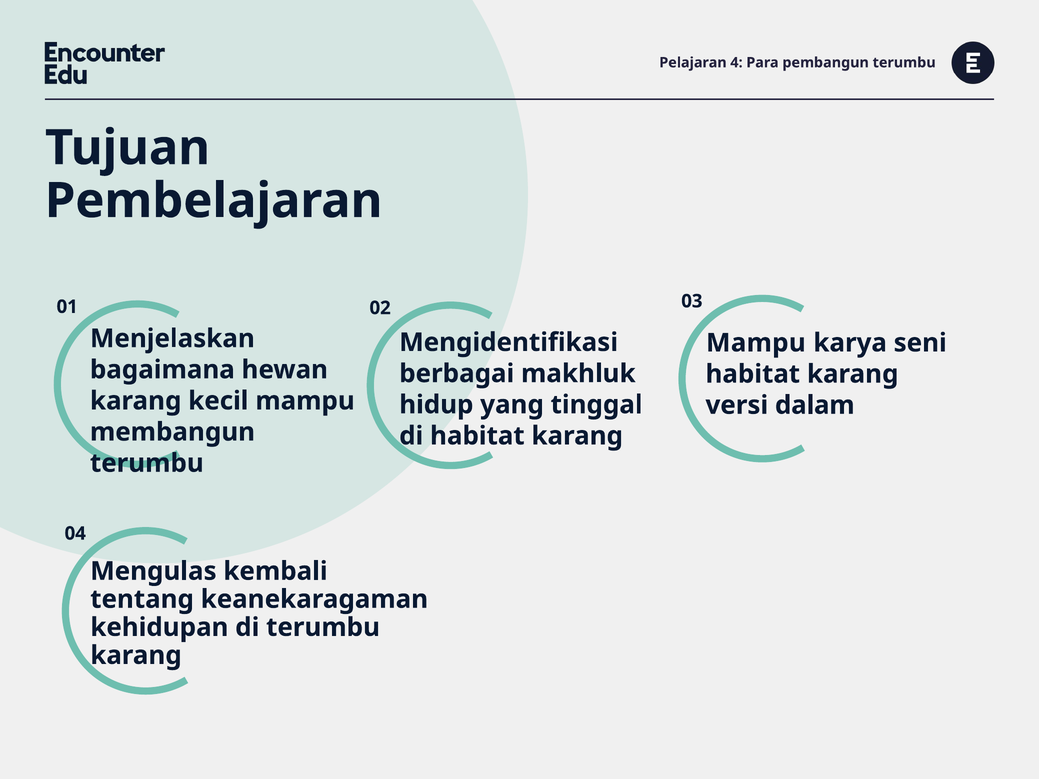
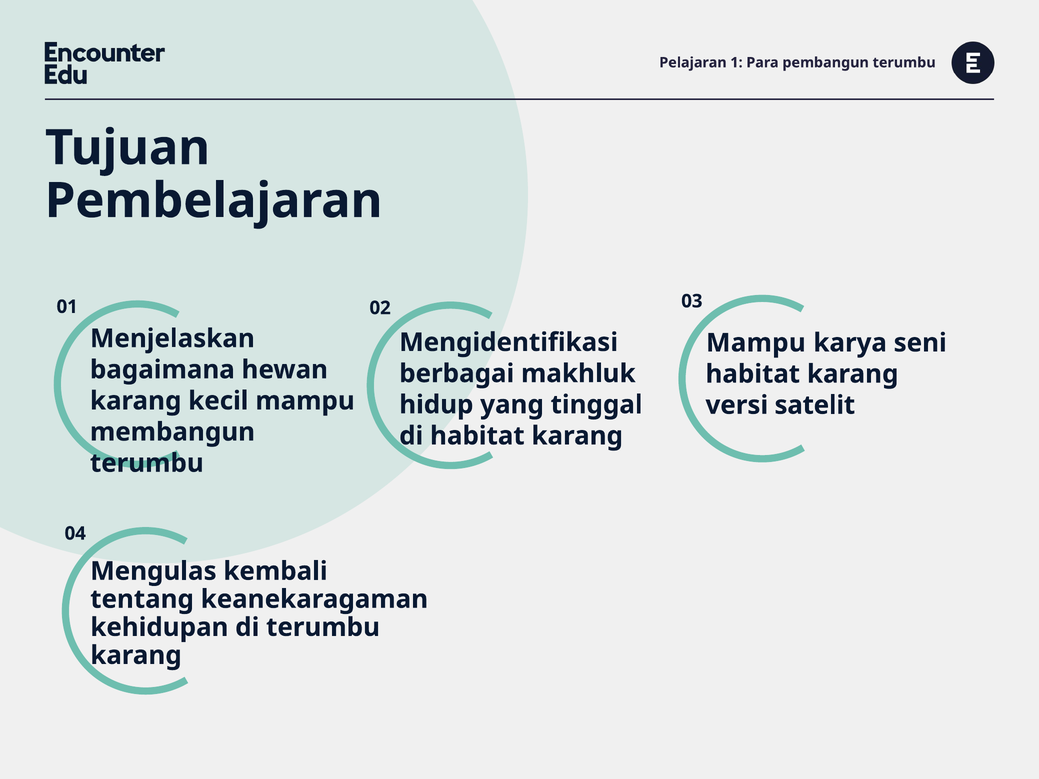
4: 4 -> 1 (736, 63)
dalam: dalam -> satelit (815, 405)
